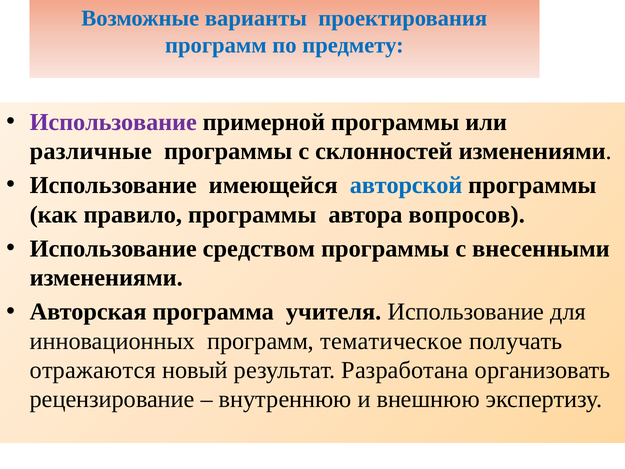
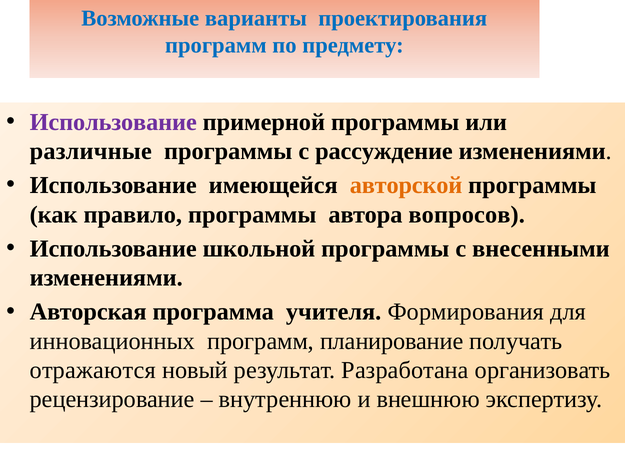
склонностей: склонностей -> рассуждение (384, 151)
авторской colour: blue -> orange (406, 185)
средством: средством -> школьной (259, 248)
учителя Использование: Использование -> Формирования (466, 312)
тематическое: тематическое -> планирование (392, 341)
